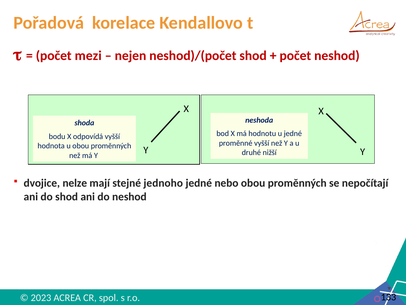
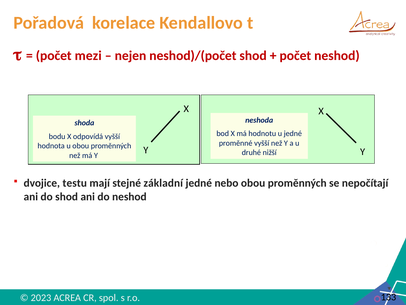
nelze: nelze -> testu (75, 183)
jednoho: jednoho -> základní (163, 183)
